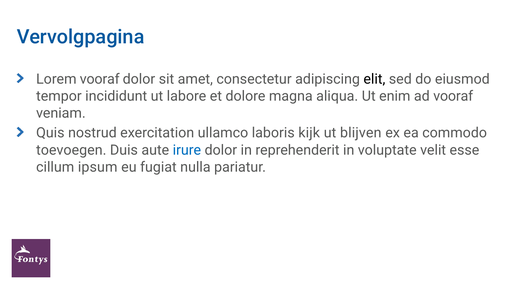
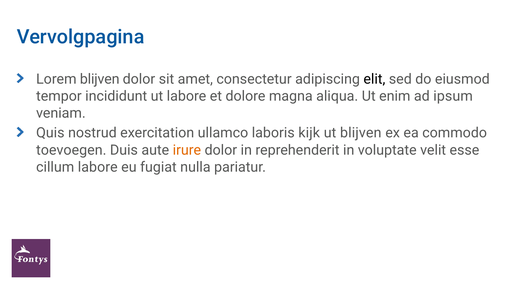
Lorem vooraf: vooraf -> blijven (100, 79)
ad vooraf: vooraf -> ipsum (453, 96)
irure colour: blue -> orange (187, 150)
cillum ipsum: ipsum -> labore (98, 167)
